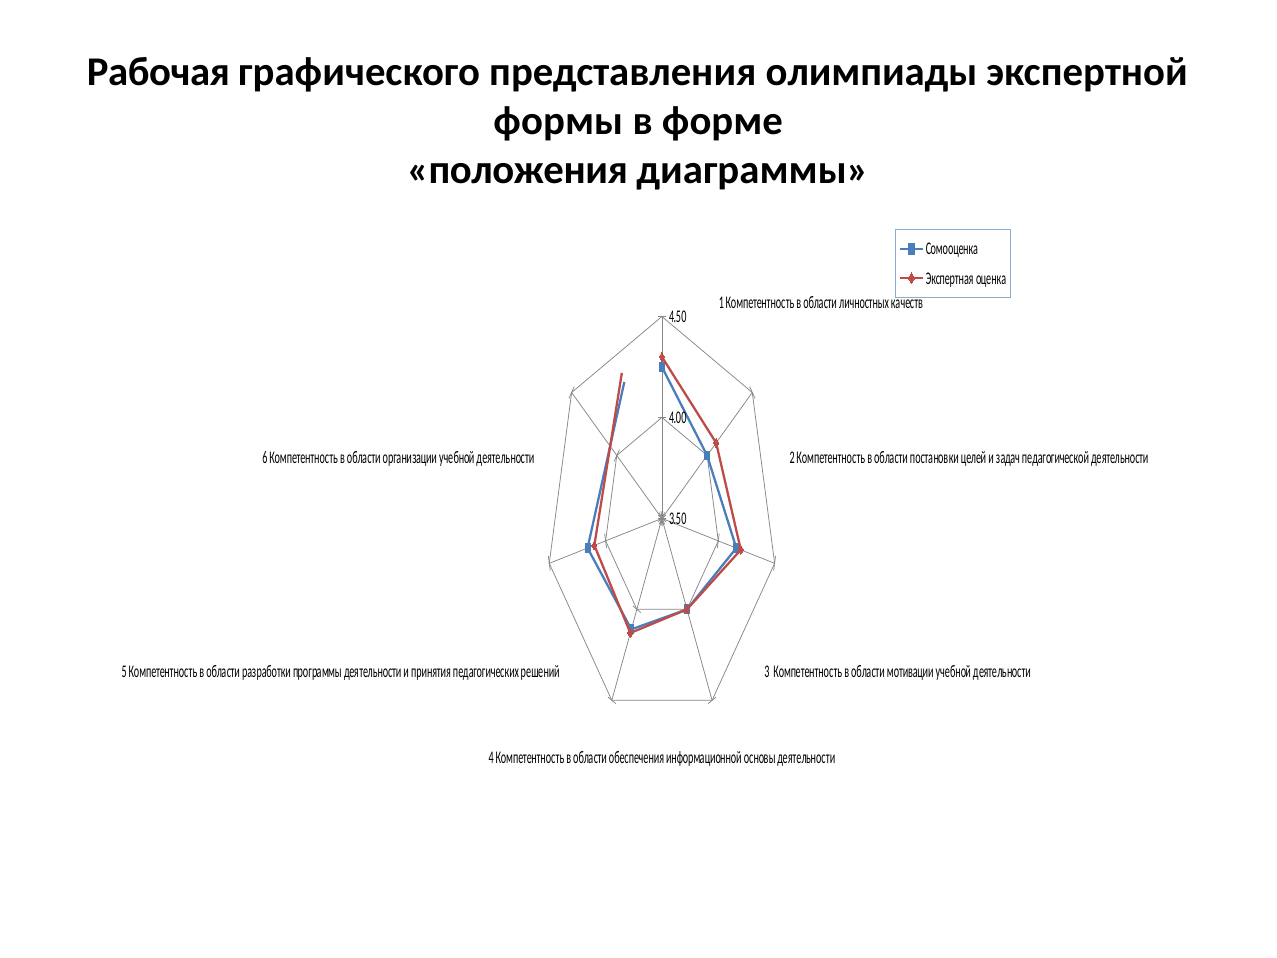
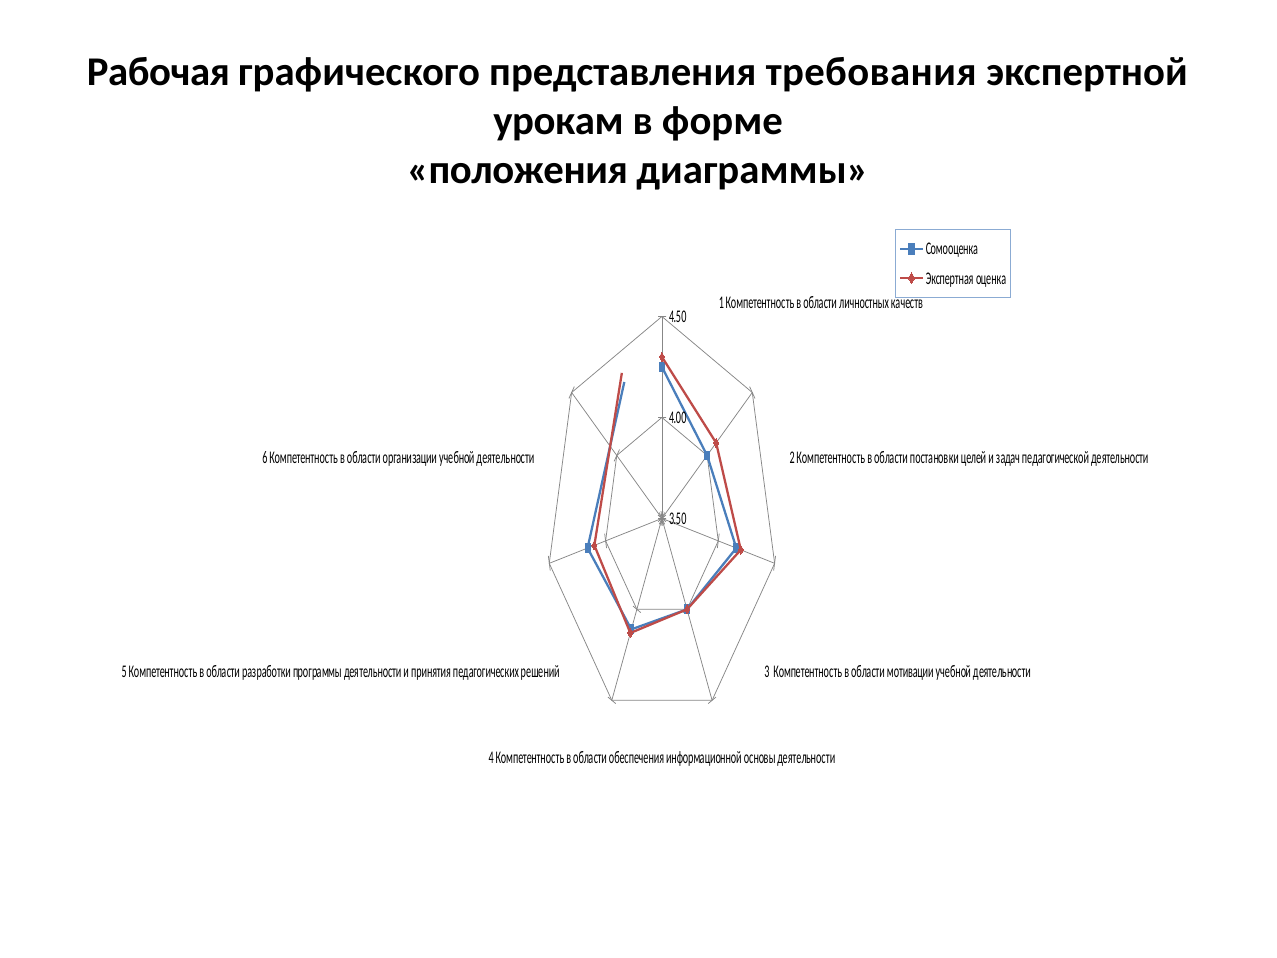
олимпиады: олимпиады -> требования (871, 72)
формы: формы -> урокам (559, 121)
